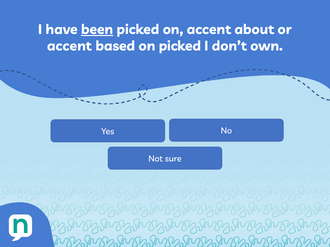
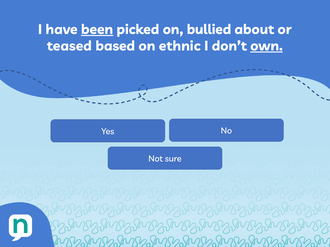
on accent: accent -> bullied (209, 30)
accent: accent -> teased (69, 46)
on picked: picked -> ethnic (180, 46)
own underline: none -> present (267, 46)
